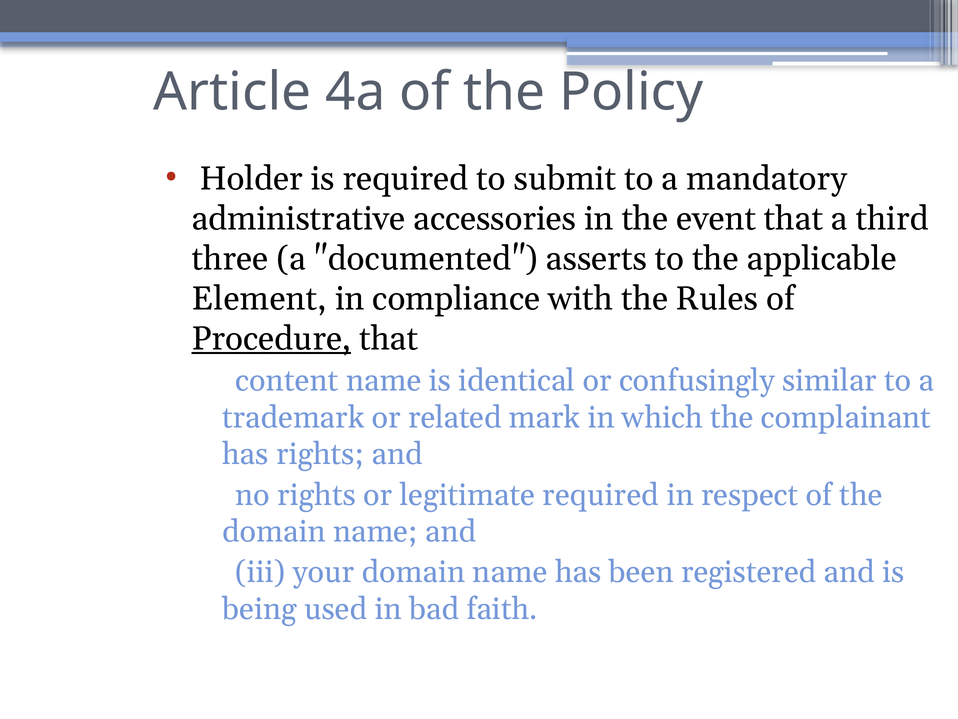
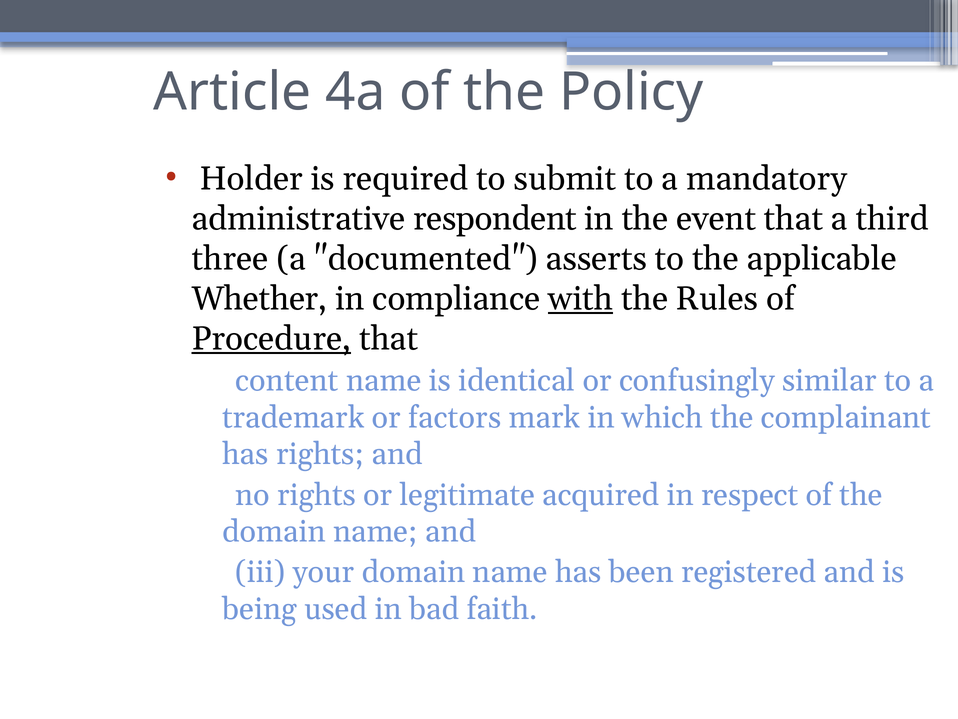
accessories: accessories -> respondent (495, 219)
Element: Element -> Whether (259, 298)
with underline: none -> present (581, 298)
related: related -> factors (455, 417)
legitimate required: required -> acquired (601, 495)
